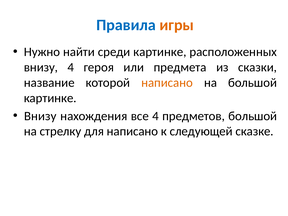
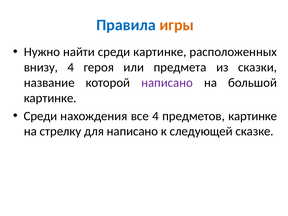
написано colour: orange -> purple (167, 83)
Внизу: Внизу -> Среди (40, 116)
предметов большой: большой -> картинке (253, 116)
